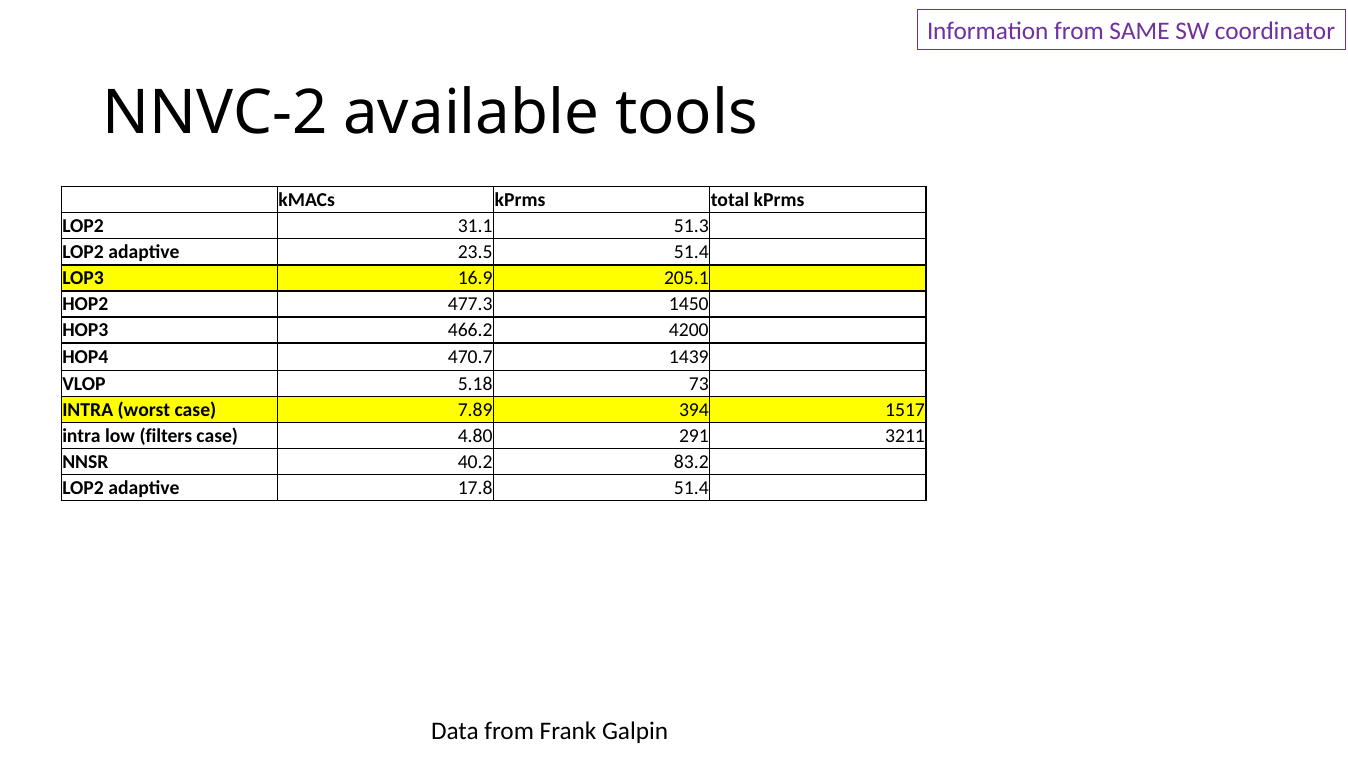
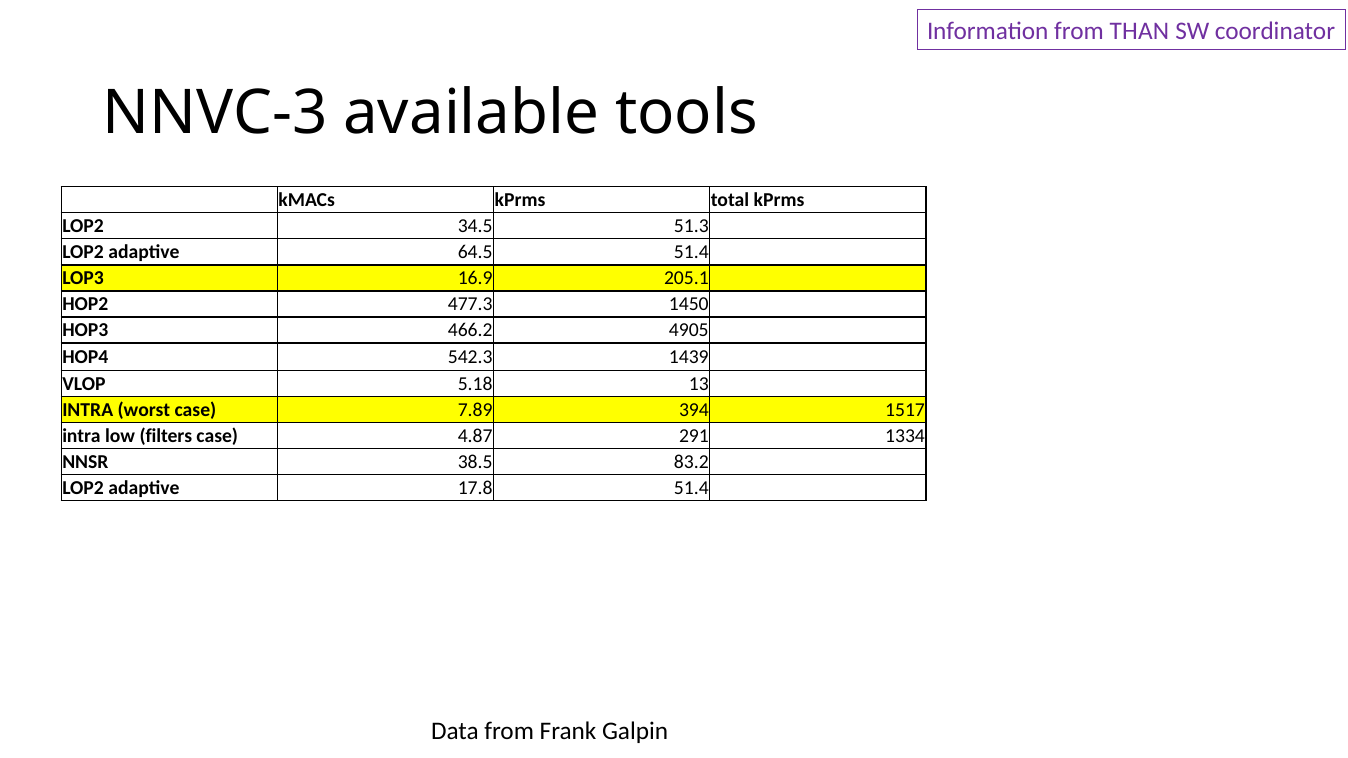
SAME: SAME -> THAN (1139, 31)
NNVC-2: NNVC-2 -> NNVC-3 (215, 113)
31.1: 31.1 -> 34.5 (475, 226)
23.5: 23.5 -> 64.5 (475, 252)
4200: 4200 -> 4905 (689, 330)
470.7: 470.7 -> 542.3 (470, 357)
73: 73 -> 13 (699, 384)
4.80: 4.80 -> 4.87 (475, 436)
3211: 3211 -> 1334 (905, 436)
40.2: 40.2 -> 38.5 (475, 462)
